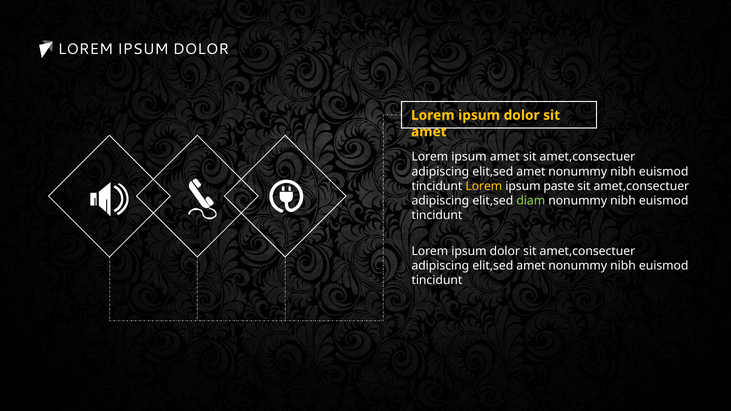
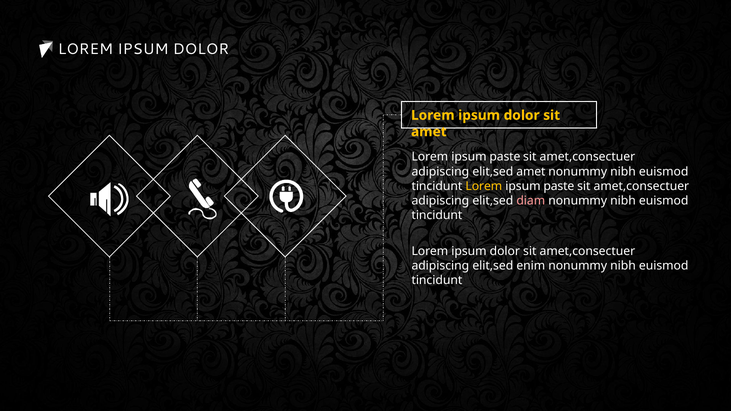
amet: amet -> paste (505, 157)
diam colour: light green -> pink (531, 201)
amet: amet -> enim (531, 266)
